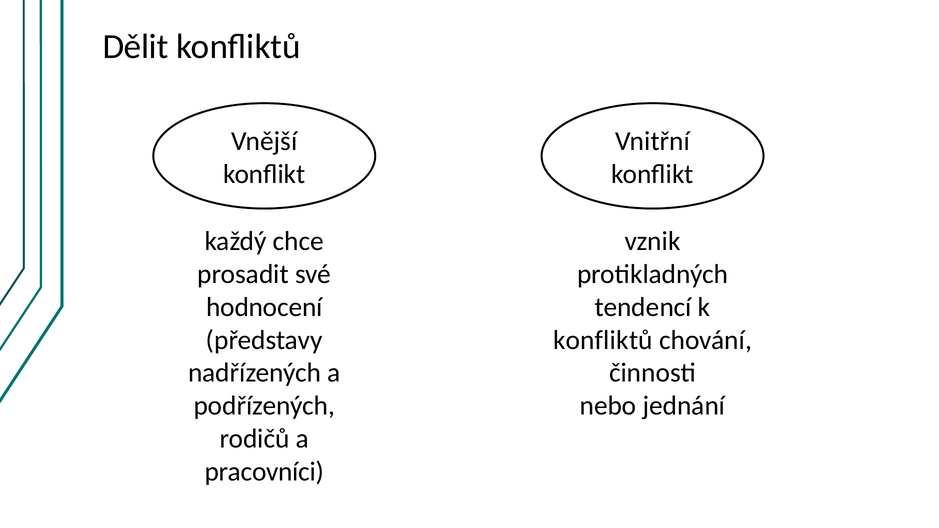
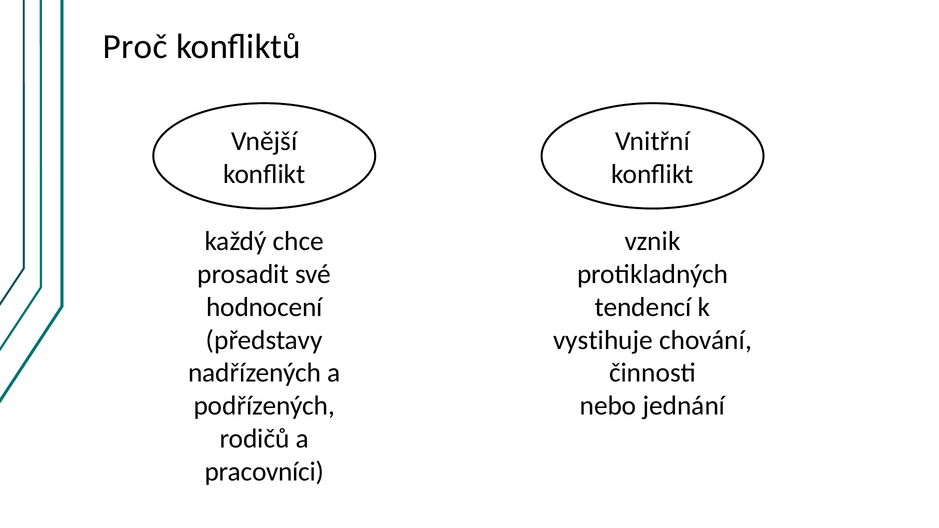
Dělit: Dělit -> Proč (135, 46)
konfliktů: konfliktů -> vystihuje (603, 340)
